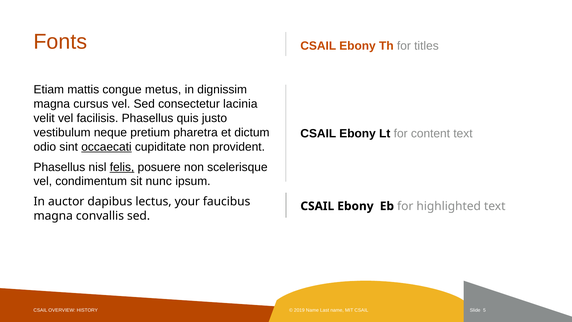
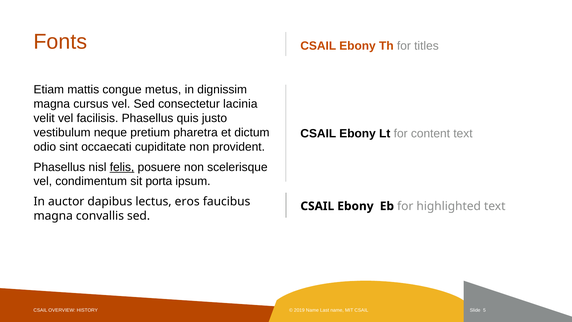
occaecati underline: present -> none (106, 147)
nunc: nunc -> porta (159, 181)
your: your -> eros (187, 202)
